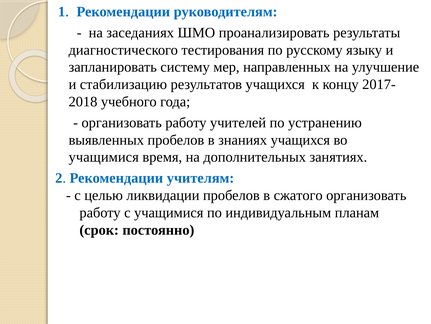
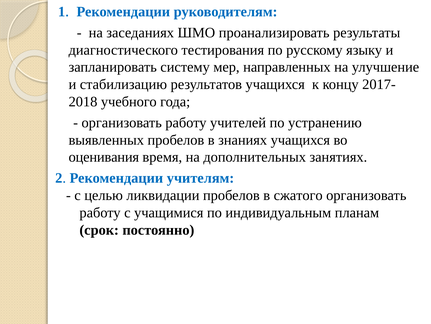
учащимися: учащимися -> оценивания (104, 157)
